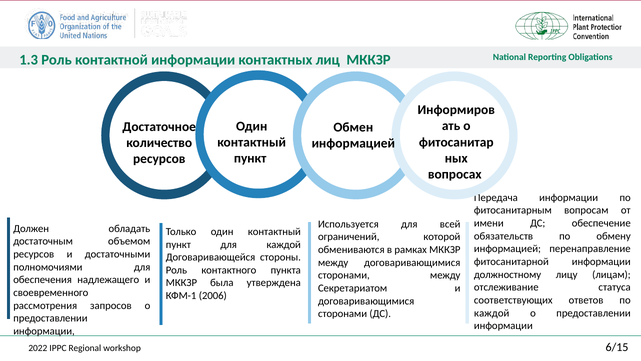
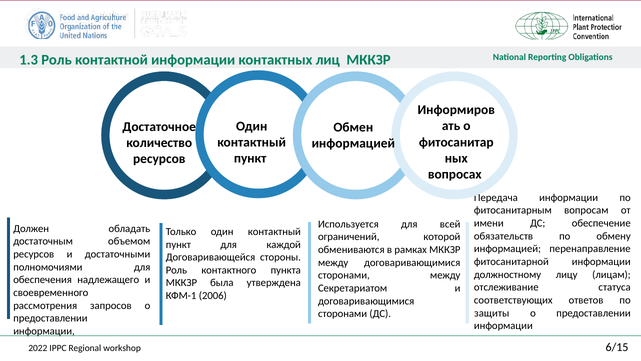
каждой: каждой -> защиты (492, 313)
